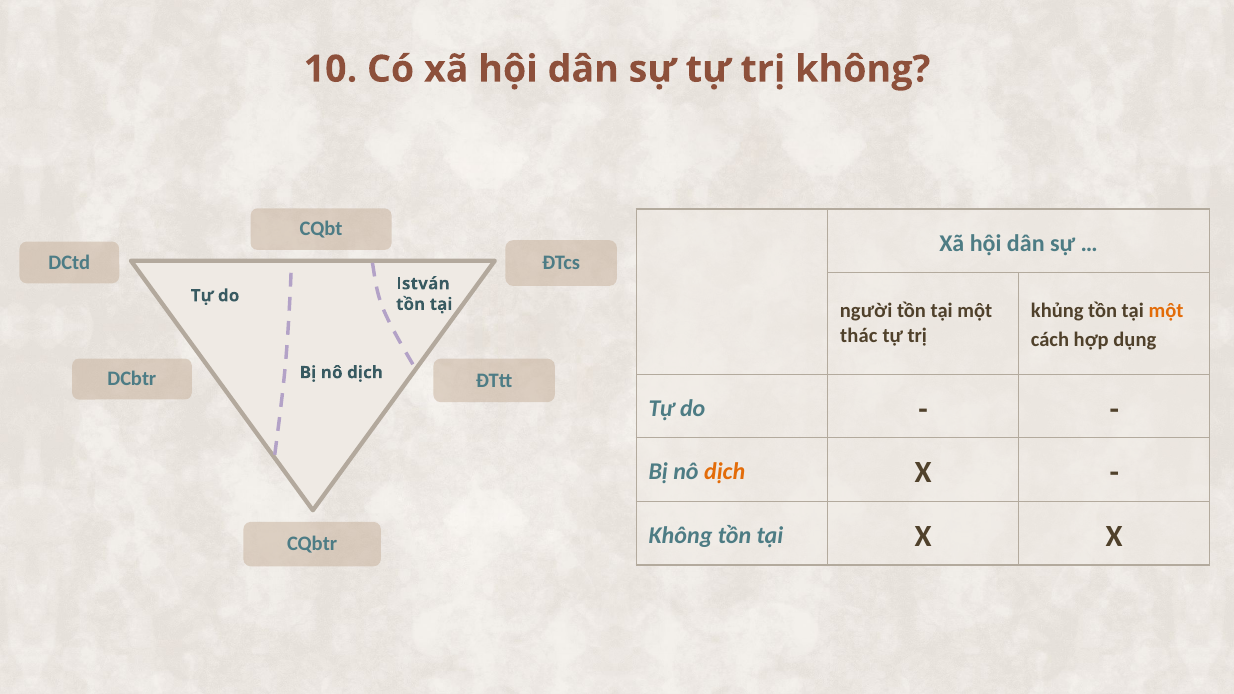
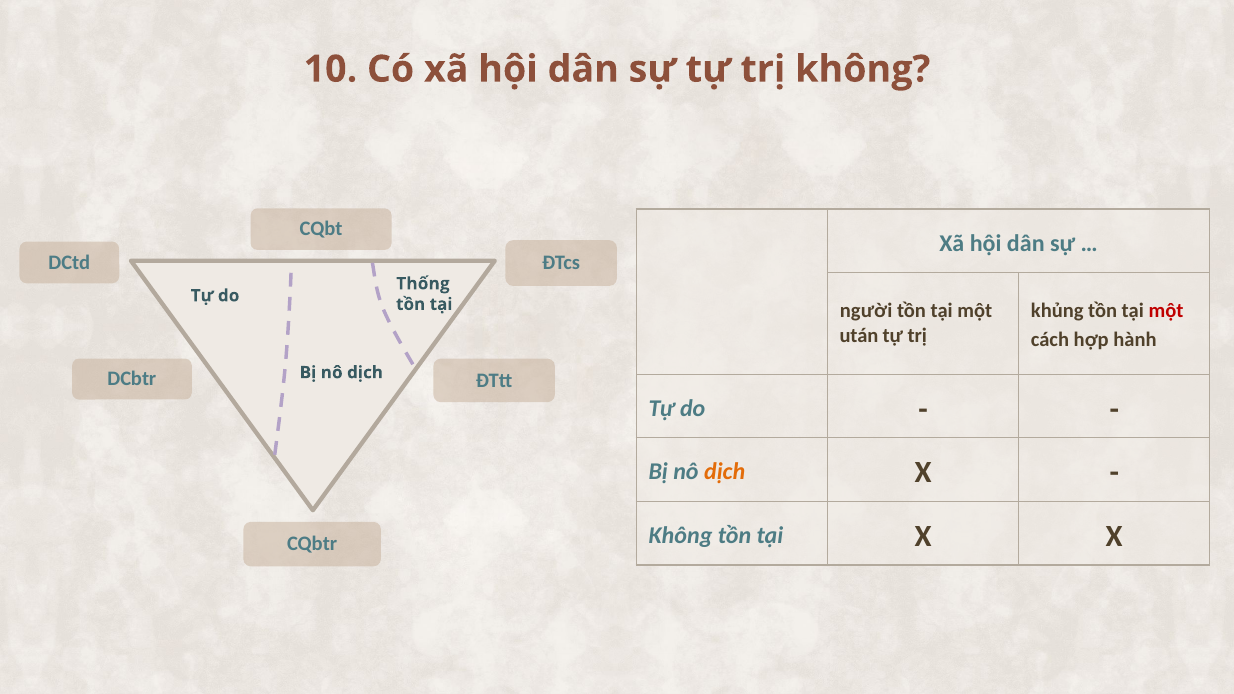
István: István -> Thống (423, 284)
một colour: orange -> red (1166, 311)
thác: thác -> után (859, 336)
dụng: dụng -> hành (1135, 340)
